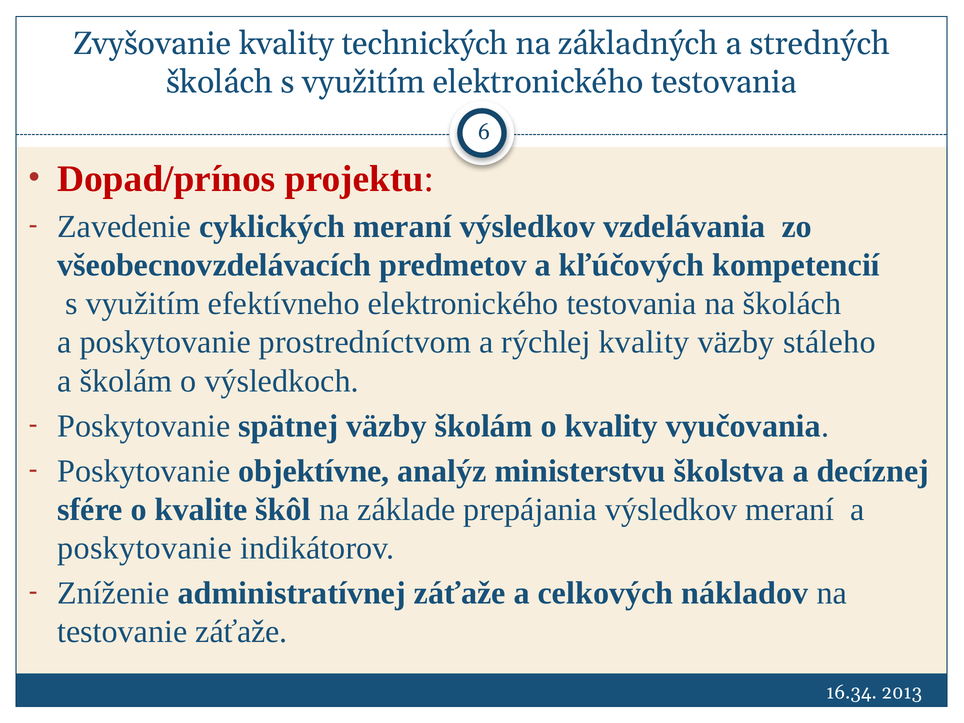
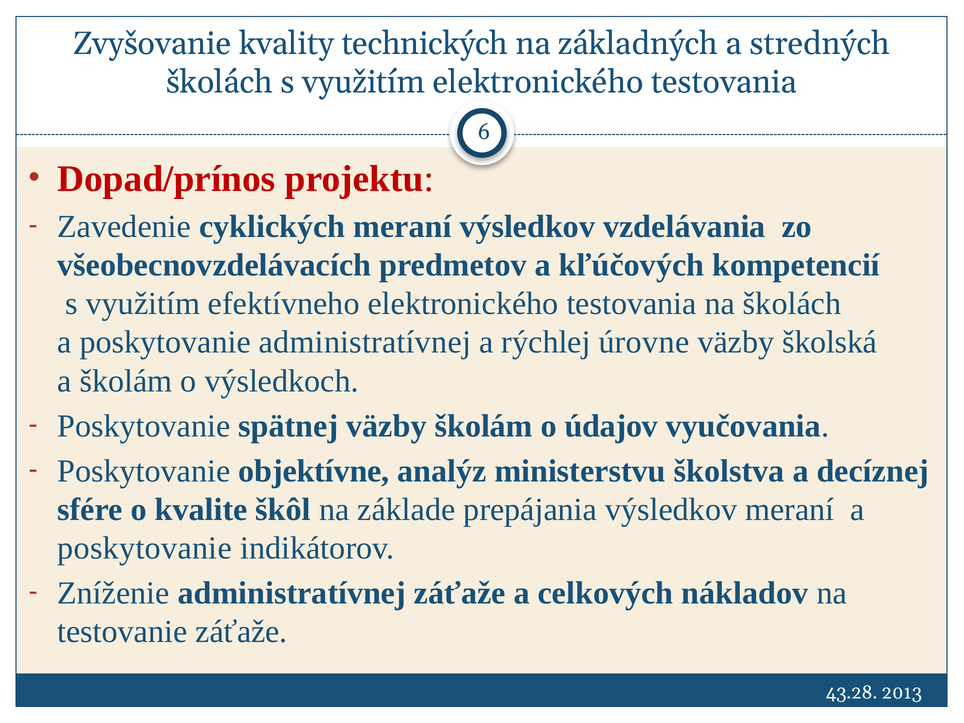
poskytovanie prostredníctvom: prostredníctvom -> administratívnej (365, 342)
rýchlej kvality: kvality -> úrovne (644, 342)
stáleho: stáleho -> školská (830, 342)
o kvality: kvality -> údajov (611, 426)
16.34: 16.34 -> 43.28 (852, 693)
